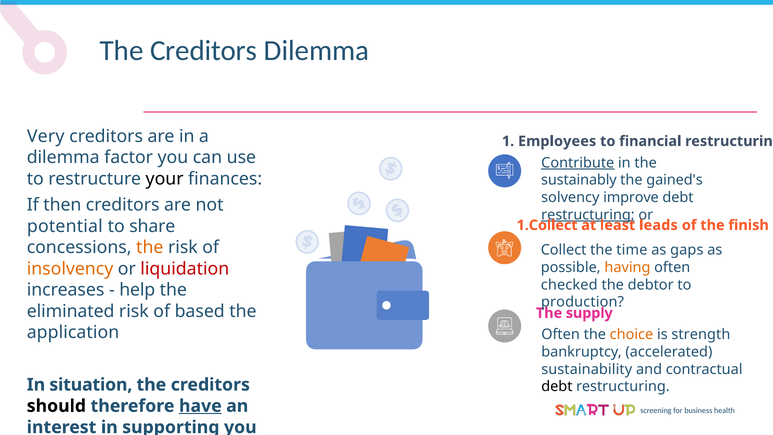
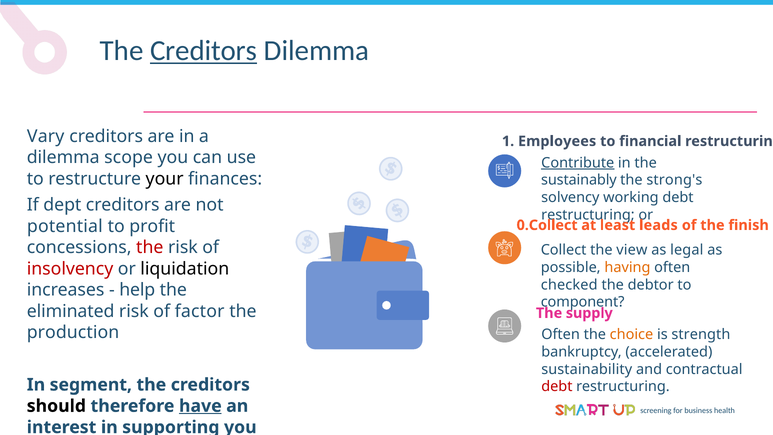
Creditors underline: none -> present (204, 51)
Very: Very -> Vary (46, 136)
factor: factor -> scope (129, 158)
gained's: gained's -> strong's (674, 180)
improve: improve -> working (631, 197)
then: then -> dept (62, 205)
restructuring underline: present -> none (588, 215)
share: share -> profit (152, 226)
1.Collect: 1.Collect -> 0.Collect (547, 225)
the colour: orange -> red (150, 247)
time: time -> view (632, 250)
gaps: gaps -> legal (687, 250)
insolvency colour: orange -> red (70, 269)
liquidation colour: red -> black (185, 269)
production: production -> component (583, 302)
based: based -> factor (200, 311)
application: application -> production (73, 332)
situation: situation -> segment (91, 385)
debt colour: black -> red (557, 386)
